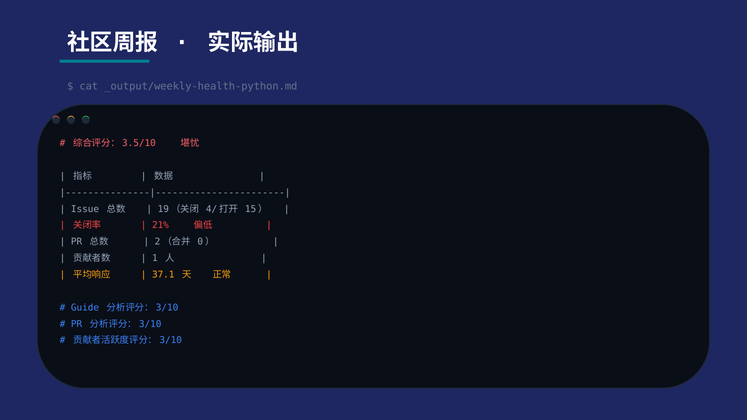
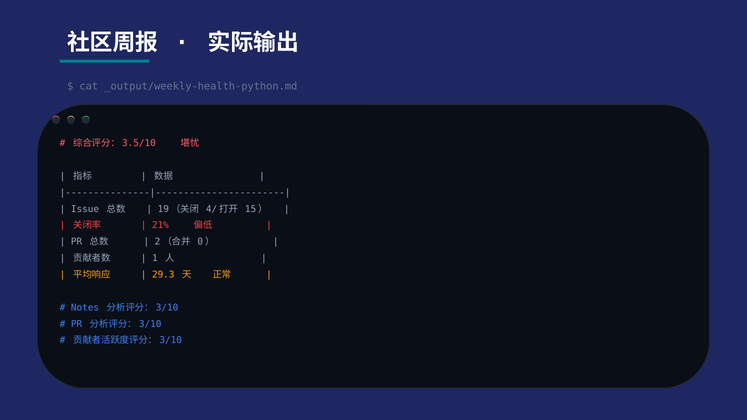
37.1: 37.1 -> 29.3 (163, 275)
Guide: Guide -> Notes (85, 308)
